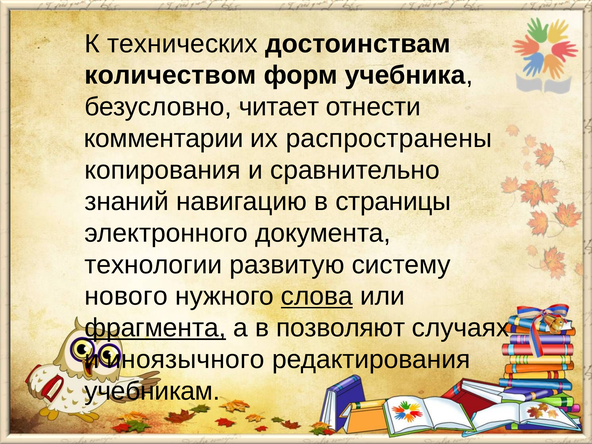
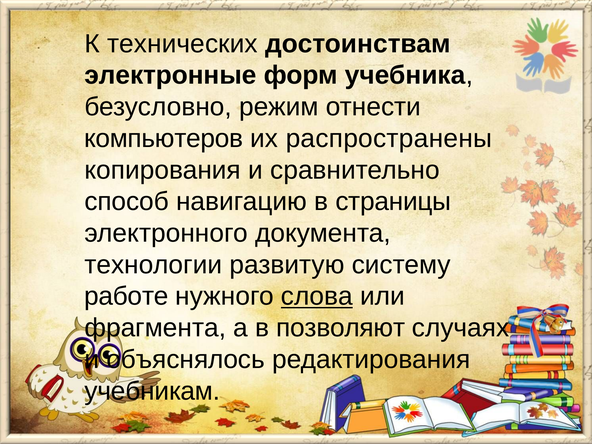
количеством: количеством -> электронные (170, 75)
читает: читает -> режим (279, 107)
комментарии: комментарии -> компьютеров (164, 138)
знаний: знаний -> способ (127, 202)
нового: нового -> работе (126, 296)
фрагмента underline: present -> none (155, 328)
иноязычного: иноязычного -> объяснялось (186, 359)
